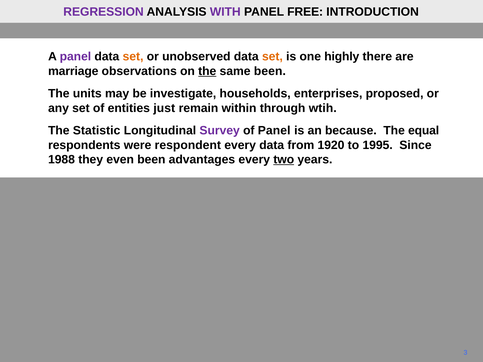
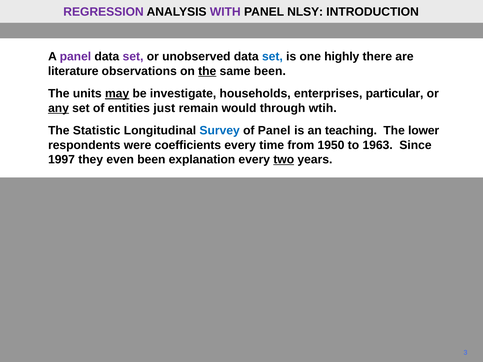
FREE: FREE -> NLSY (305, 12)
set colour: orange -> purple (133, 57)
set colour: orange -> blue (272, 57)
marriage: marriage -> literature (73, 71)
may underline: none -> present (117, 94)
proposed: proposed -> particular (395, 94)
any underline: none -> present (58, 108)
within: within -> would (239, 108)
Survey colour: purple -> blue (220, 131)
because: because -> teaching (351, 131)
equal: equal -> lower (424, 131)
respondent: respondent -> coefficients (188, 145)
every data: data -> time (272, 145)
1920: 1920 -> 1950 (331, 145)
1995: 1995 -> 1963 (378, 145)
1988: 1988 -> 1997 (62, 160)
advantages: advantages -> explanation (202, 160)
